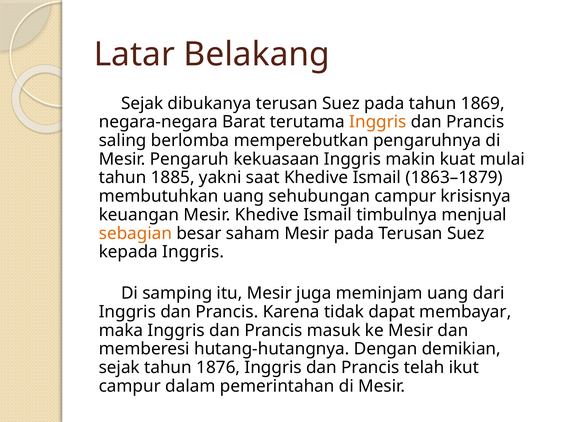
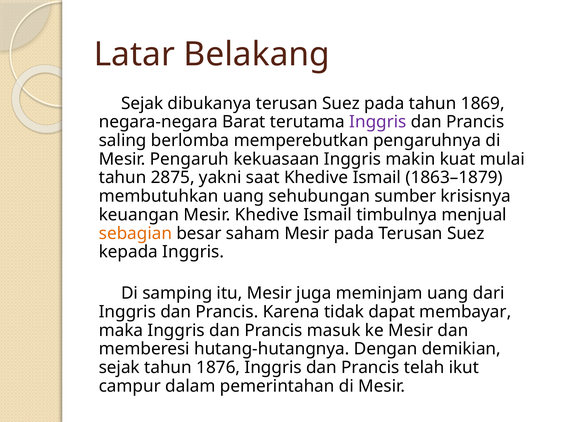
Inggris colour: orange -> purple (378, 122)
1885: 1885 -> 2875 (173, 177)
sehubungan campur: campur -> sumber (405, 196)
